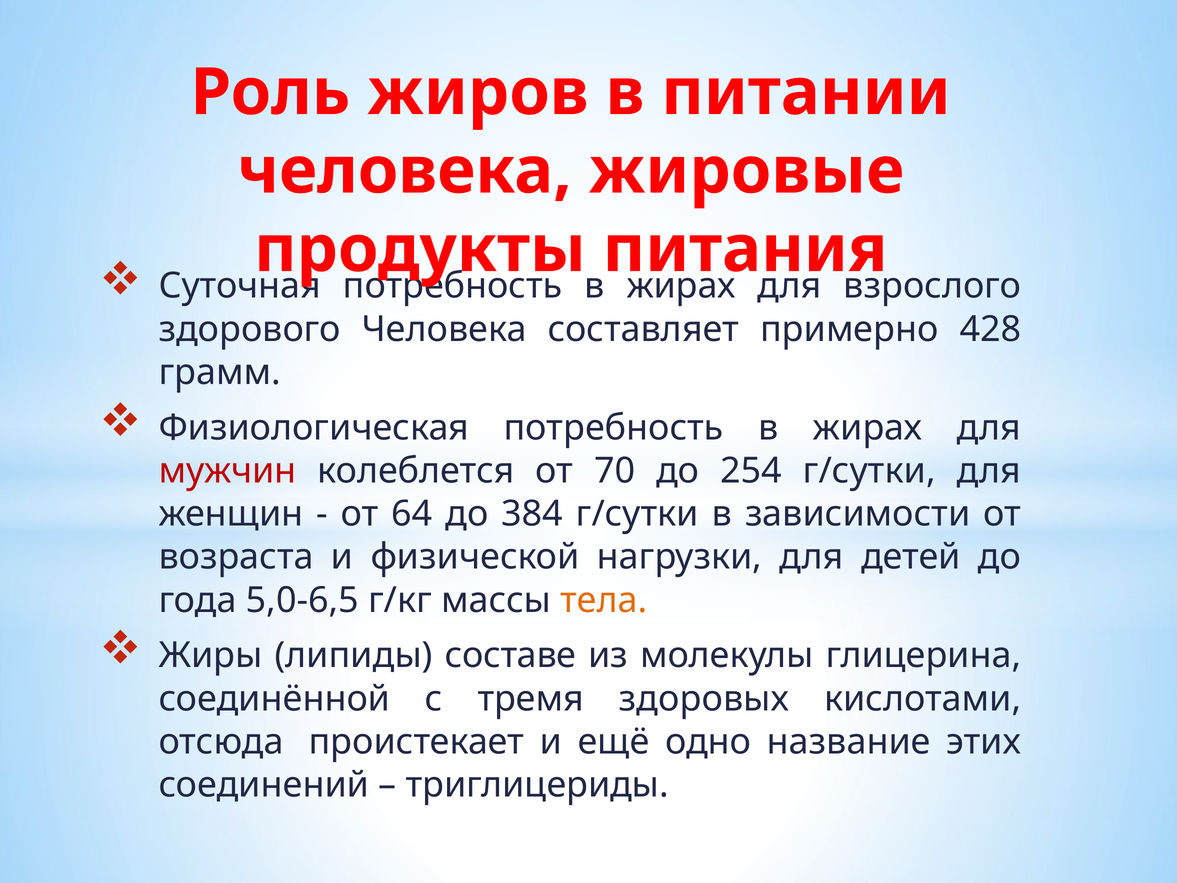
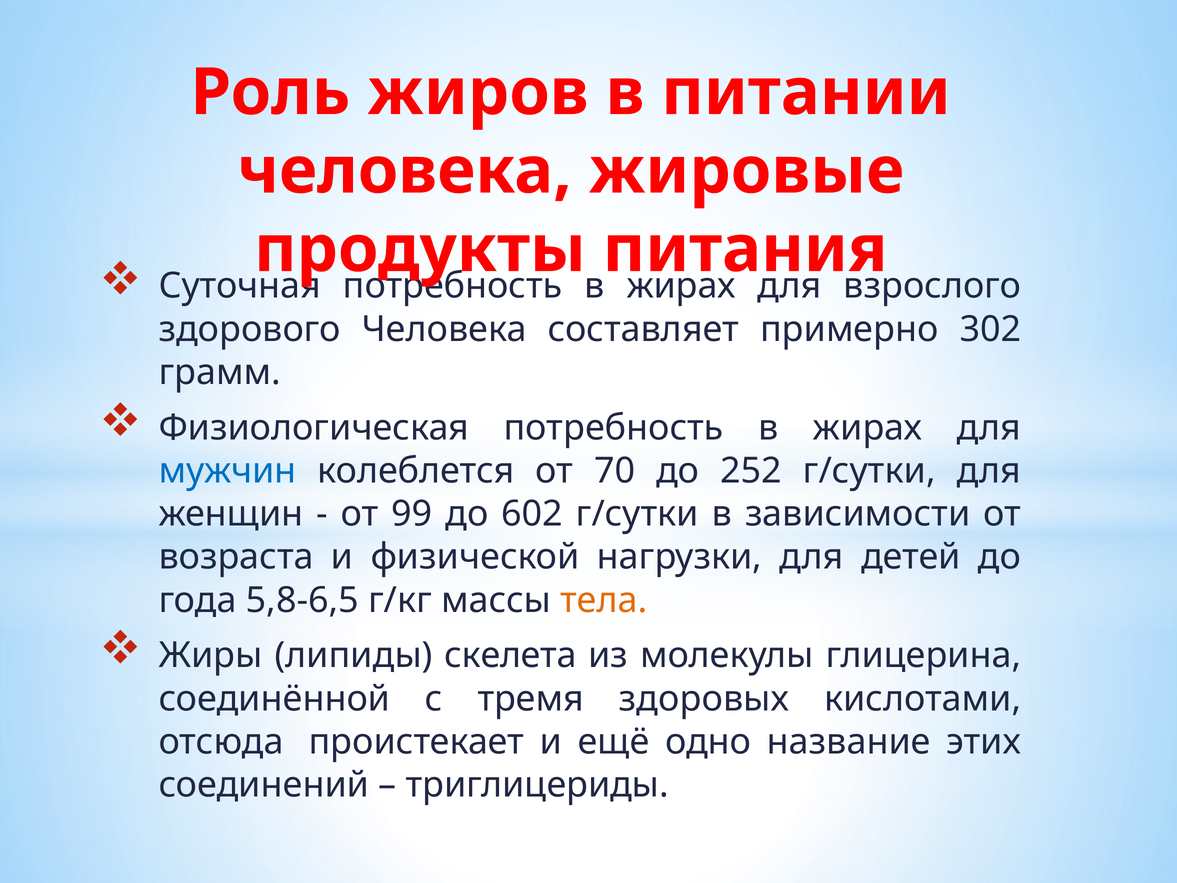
428: 428 -> 302 (991, 329)
мужчин colour: red -> blue (228, 471)
254: 254 -> 252 (751, 471)
64: 64 -> 99 (412, 514)
384: 384 -> 602 (532, 514)
5,0-6,5: 5,0-6,5 -> 5,8-6,5 (302, 600)
составе: составе -> скелета (511, 655)
